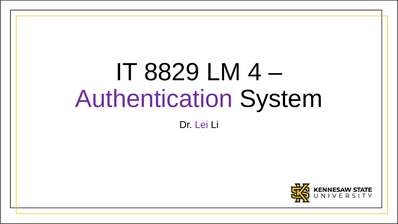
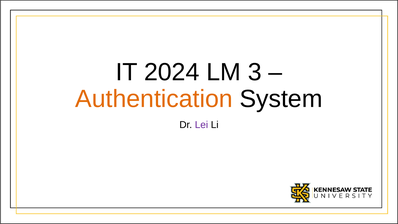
8829: 8829 -> 2024 (172, 72)
4: 4 -> 3 (255, 72)
Authentication colour: purple -> orange (154, 99)
